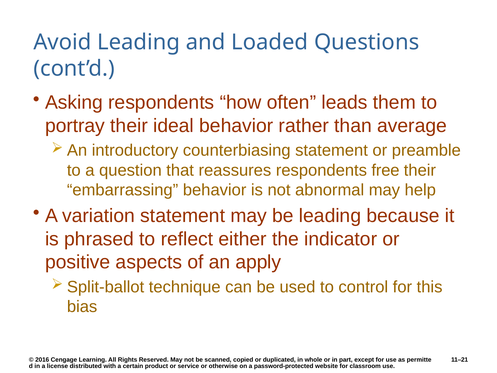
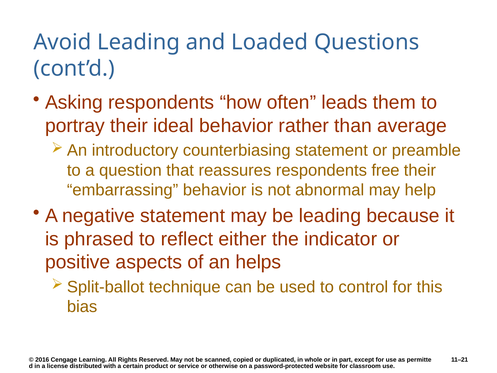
variation: variation -> negative (99, 216)
apply: apply -> helps (258, 262)
